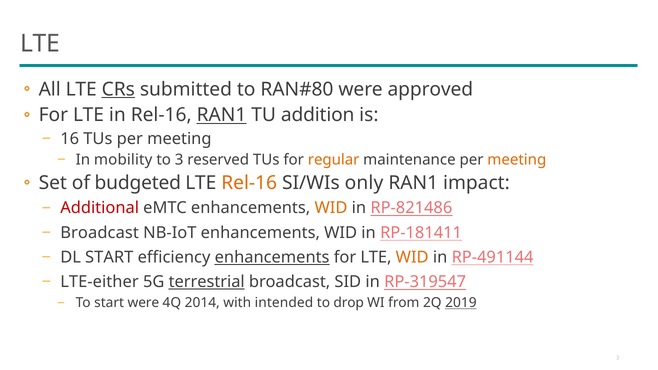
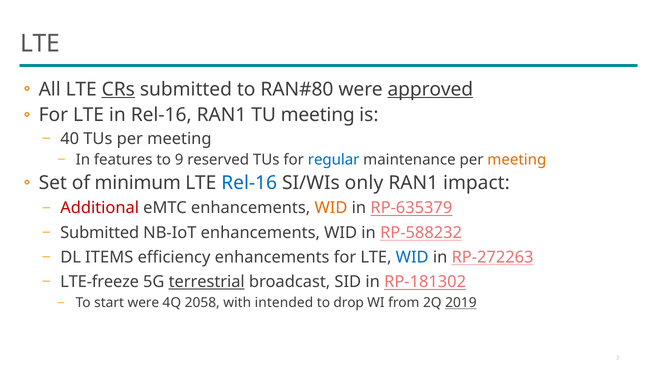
approved underline: none -> present (430, 89)
RAN1 underline: present -> none (222, 115)
TU addition: addition -> meeting (318, 115)
16: 16 -> 40 (70, 139)
mobility: mobility -> features (123, 160)
to 3: 3 -> 9 (179, 160)
regular colour: orange -> blue (334, 160)
budgeted: budgeted -> minimum (138, 183)
Rel-16 colour: orange -> blue (249, 183)
RP-821486: RP-821486 -> RP-635379 (411, 208)
Broadcast: Broadcast -> Submitted (100, 233)
RP-181411: RP-181411 -> RP-588232 (421, 233)
DL START: START -> ITEMS (109, 257)
enhancements underline: present -> none (272, 257)
WID colour: orange -> blue (412, 257)
RP-491144: RP-491144 -> RP-272263 (493, 257)
LTE-either: LTE-either -> LTE-freeze (100, 282)
RP-319547: RP-319547 -> RP-181302 (425, 282)
2014: 2014 -> 2058 (202, 303)
